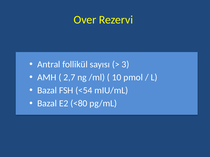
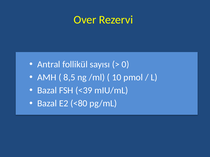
3: 3 -> 0 (125, 65)
2,7: 2,7 -> 8,5 (69, 78)
<54: <54 -> <39 (84, 91)
